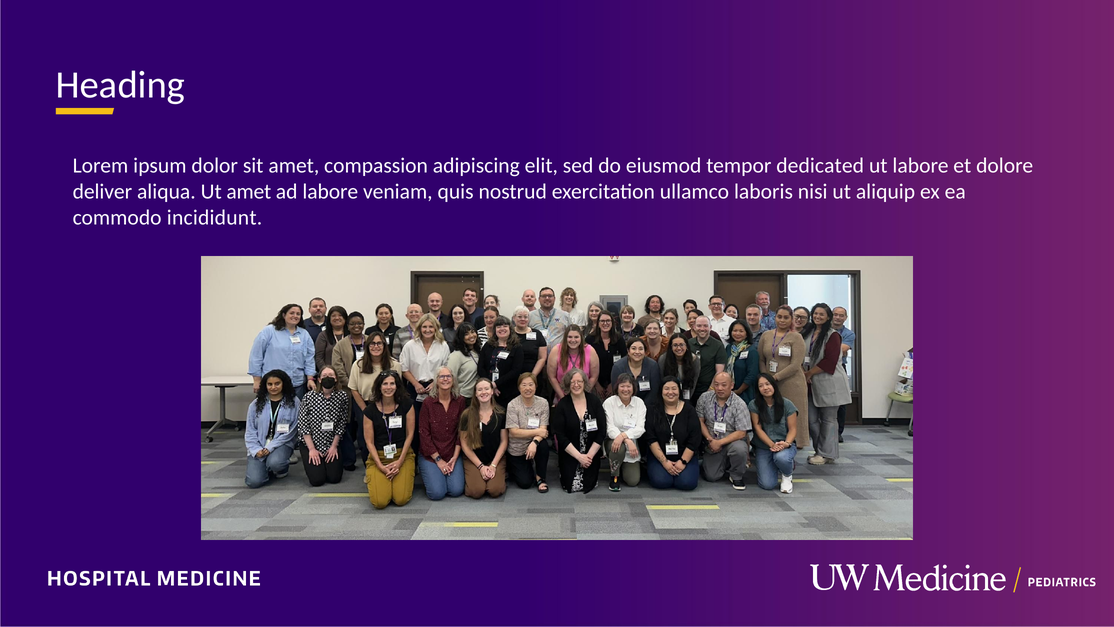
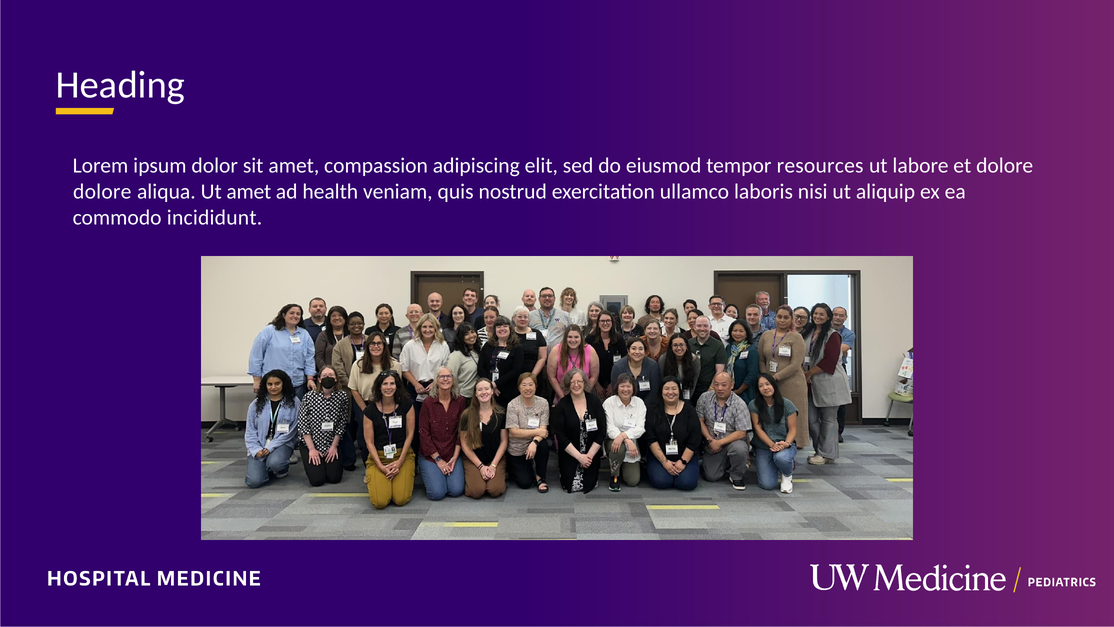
dedicated: dedicated -> resources (820, 165)
deliver: deliver -> dolore (102, 191)
ad labore: labore -> health (330, 191)
